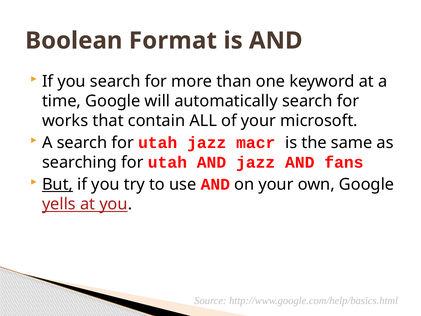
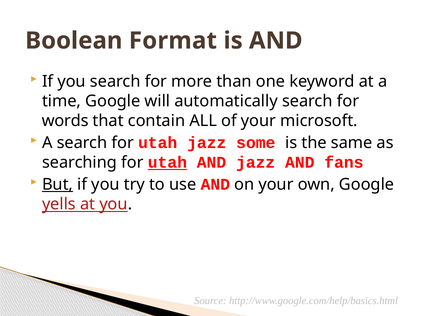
works: works -> words (65, 121)
macr: macr -> some (256, 143)
utah underline: none -> present (167, 162)
